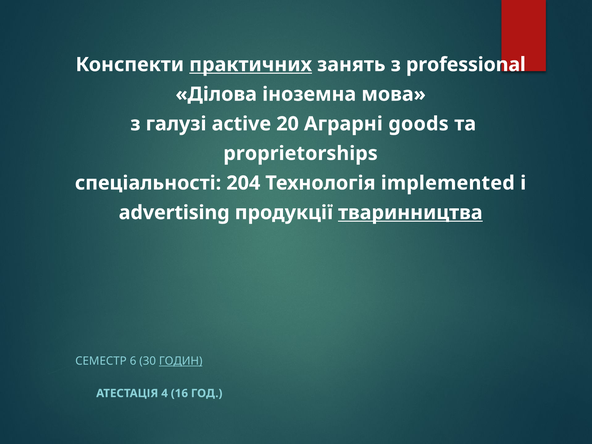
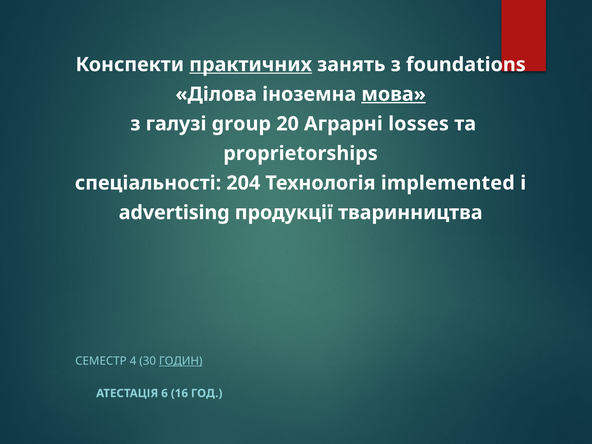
professional: professional -> foundations (466, 65)
мова underline: none -> present (394, 94)
active: active -> group (241, 124)
goods: goods -> losses (418, 124)
тваринництва underline: present -> none (410, 213)
6: 6 -> 4 (133, 361)
4: 4 -> 6 (165, 393)
